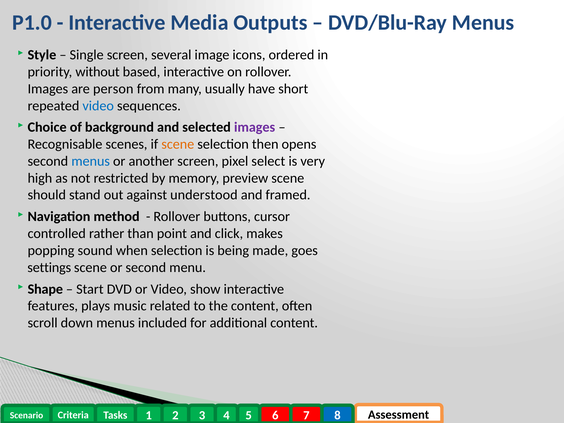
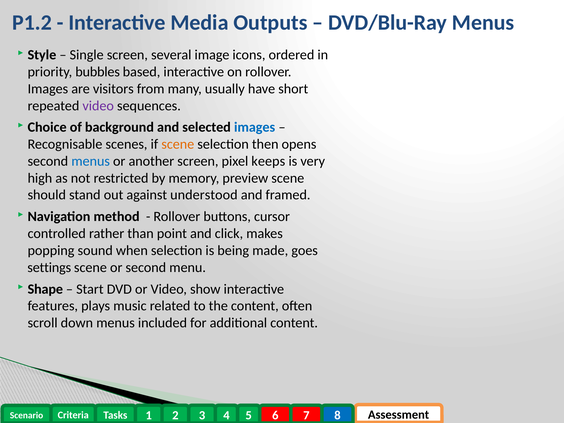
P1.0: P1.0 -> P1.2 (32, 23)
without: without -> bubbles (98, 72)
person: person -> visitors (113, 89)
video colour: blue -> purple (98, 106)
images colour: purple -> blue (255, 127)
select: select -> keeps (268, 161)
